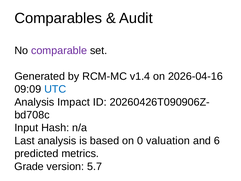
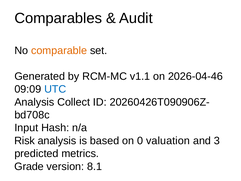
comparable colour: purple -> orange (59, 51)
v1.4: v1.4 -> v1.1 (140, 76)
2026-04-16: 2026-04-16 -> 2026-04-46 (195, 76)
Impact: Impact -> Collect (74, 102)
Last: Last -> Risk (25, 141)
6: 6 -> 3 (217, 141)
5.7: 5.7 -> 8.1 (95, 166)
